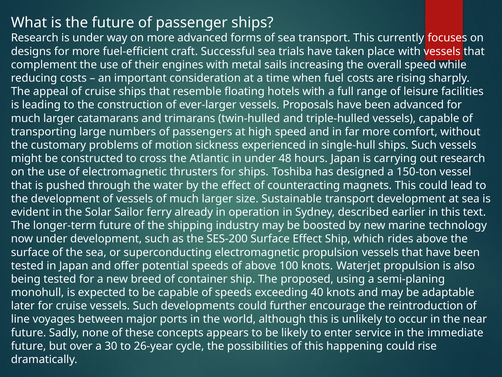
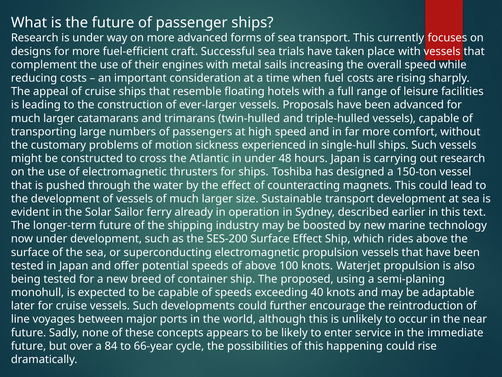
30: 30 -> 84 (111, 346)
26-year: 26-year -> 66-year (153, 346)
